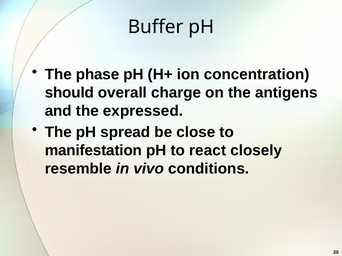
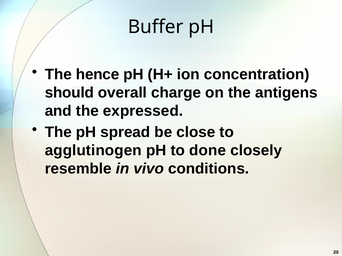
phase: phase -> hence (98, 75)
manifestation: manifestation -> agglutinogen (93, 151)
react: react -> done (208, 151)
